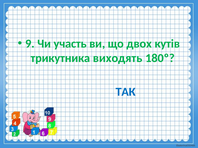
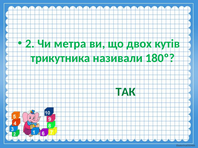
9: 9 -> 2 (30, 44)
участь: участь -> метра (70, 44)
виходять: виходять -> називали (118, 58)
ТАК colour: blue -> green (126, 92)
